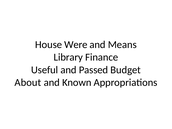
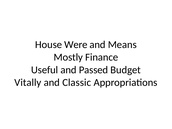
Library: Library -> Mostly (68, 57)
About: About -> Vitally (28, 82)
Known: Known -> Classic (77, 82)
